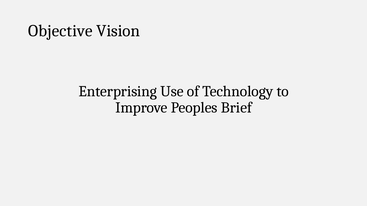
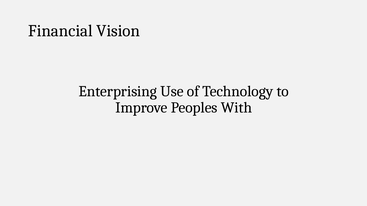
Objective: Objective -> Financial (60, 31)
Brief: Brief -> With (236, 108)
